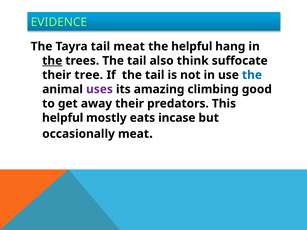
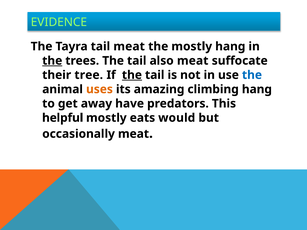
the helpful: helpful -> mostly (192, 46)
also think: think -> meat (193, 61)
the underline: none -> present (132, 75)
uses colour: purple -> orange (99, 89)
climbing good: good -> hang (257, 89)
away their: their -> have (130, 104)
incase: incase -> would (177, 118)
